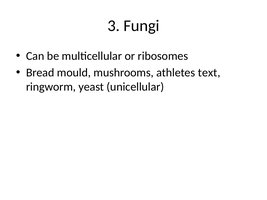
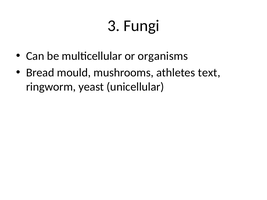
ribosomes: ribosomes -> organisms (163, 56)
